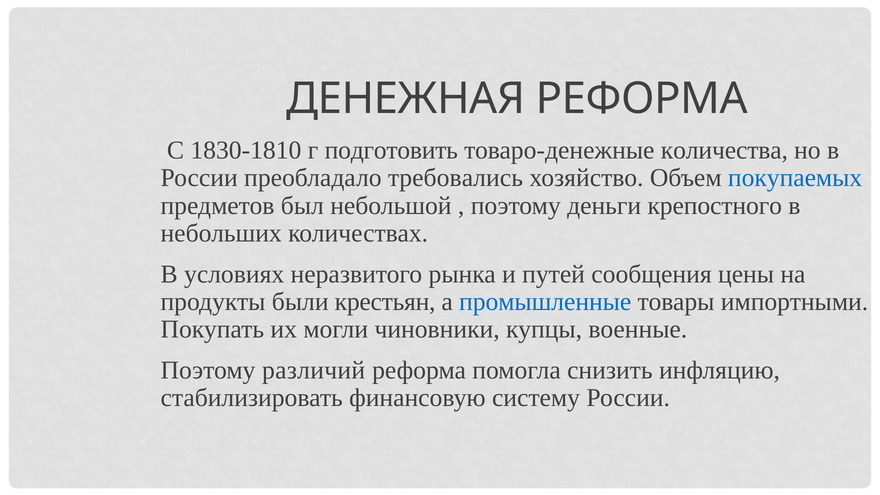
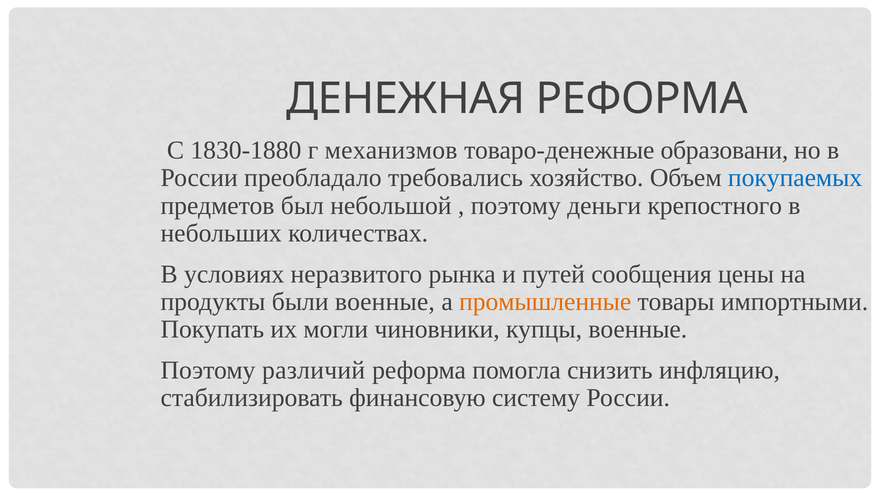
1830-1810: 1830-1810 -> 1830-1880 (246, 150)
подготовить: подготовить -> механизмов (391, 150)
количества: количества -> образовани (724, 150)
были крестьян: крестьян -> военные (385, 302)
промышленные colour: blue -> orange (545, 302)
